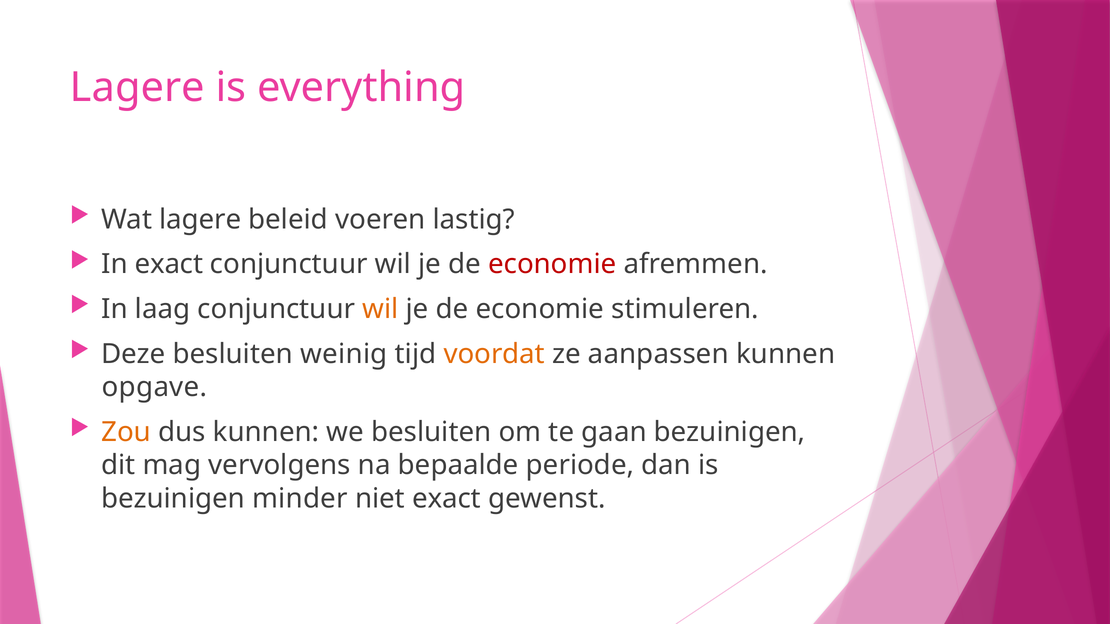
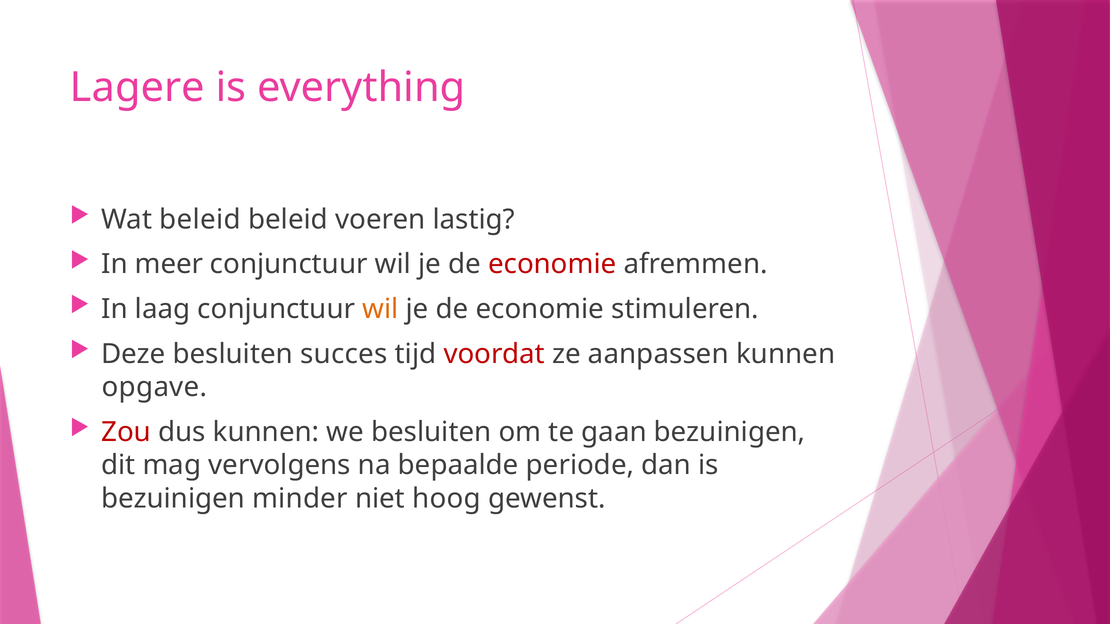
Wat lagere: lagere -> beleid (200, 219)
In exact: exact -> meer (169, 264)
weinig: weinig -> succes (344, 354)
voordat colour: orange -> red (494, 354)
Zou colour: orange -> red (126, 432)
niet exact: exact -> hoog (446, 499)
